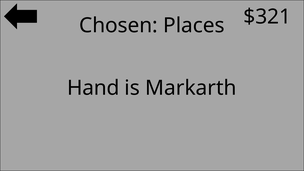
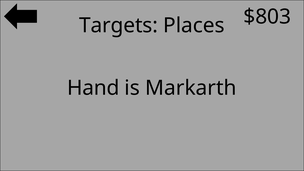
$321: $321 -> $803 (267, 17)
Chosen: Chosen -> Targets (119, 25)
